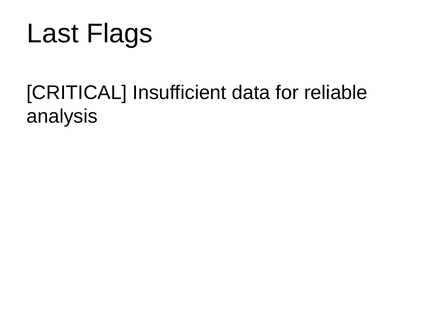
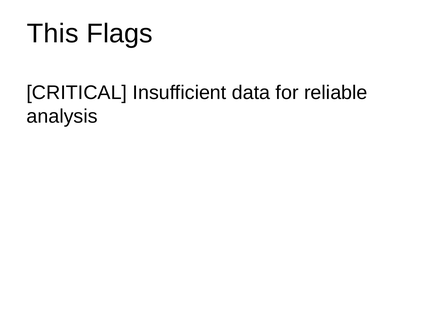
Last: Last -> This (53, 34)
